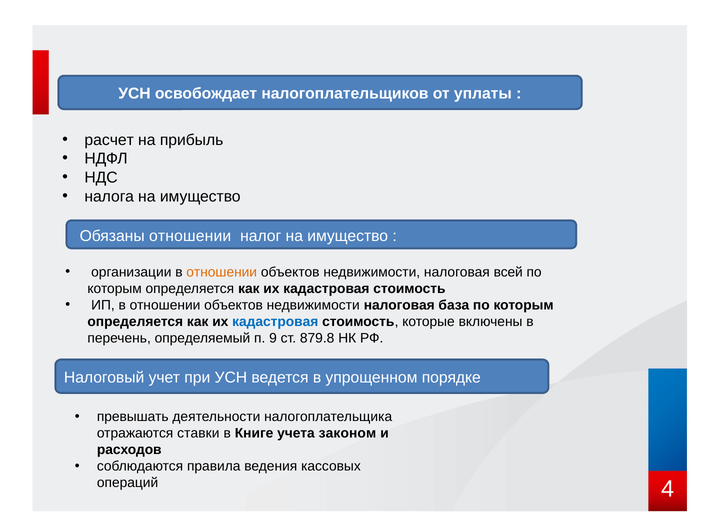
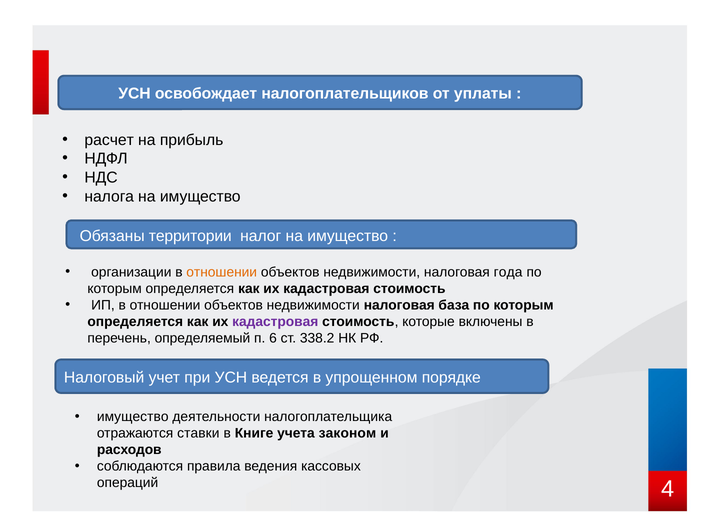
Обязаны отношении: отношении -> территории (190, 236)
всей: всей -> года (508, 272)
кадастровая colour: blue -> purple (275, 322)
9: 9 -> 6 (273, 338)
879.8: 879.8 -> 338.2 (317, 338)
превышать: превышать -> имущество (133, 417)
